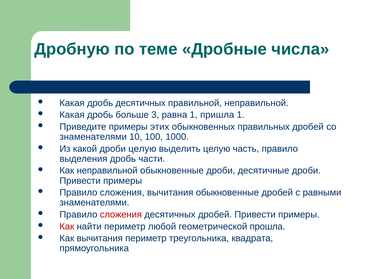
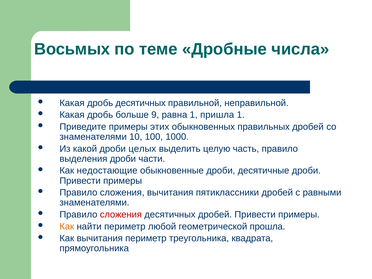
Дробную: Дробную -> Восьмых (72, 49)
3: 3 -> 9 (155, 115)
дроби целую: целую -> целых (142, 149)
выделения дробь: дробь -> дроби (123, 159)
Как неправильной: неправильной -> недостающие (107, 171)
вычитания обыкновенные: обыкновенные -> пятиклассники (227, 193)
Как colour: red -> orange (67, 226)
